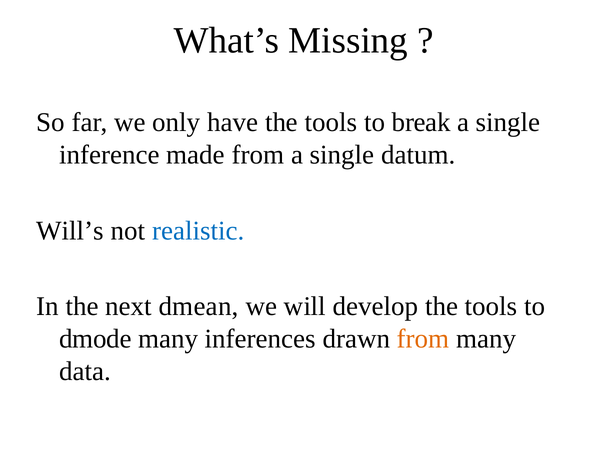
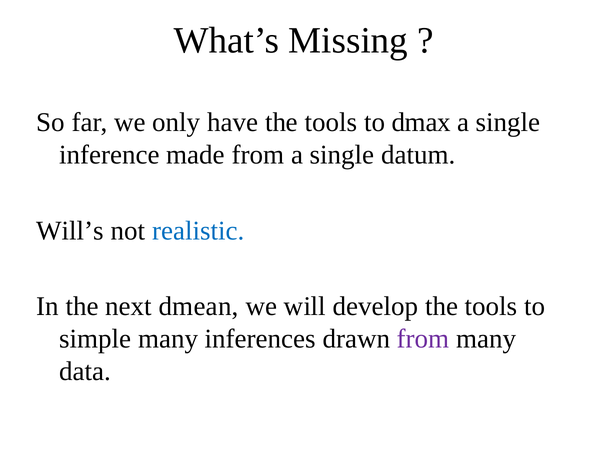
break: break -> dmax (421, 122)
dmode: dmode -> simple (95, 339)
from colour: orange -> purple (423, 339)
